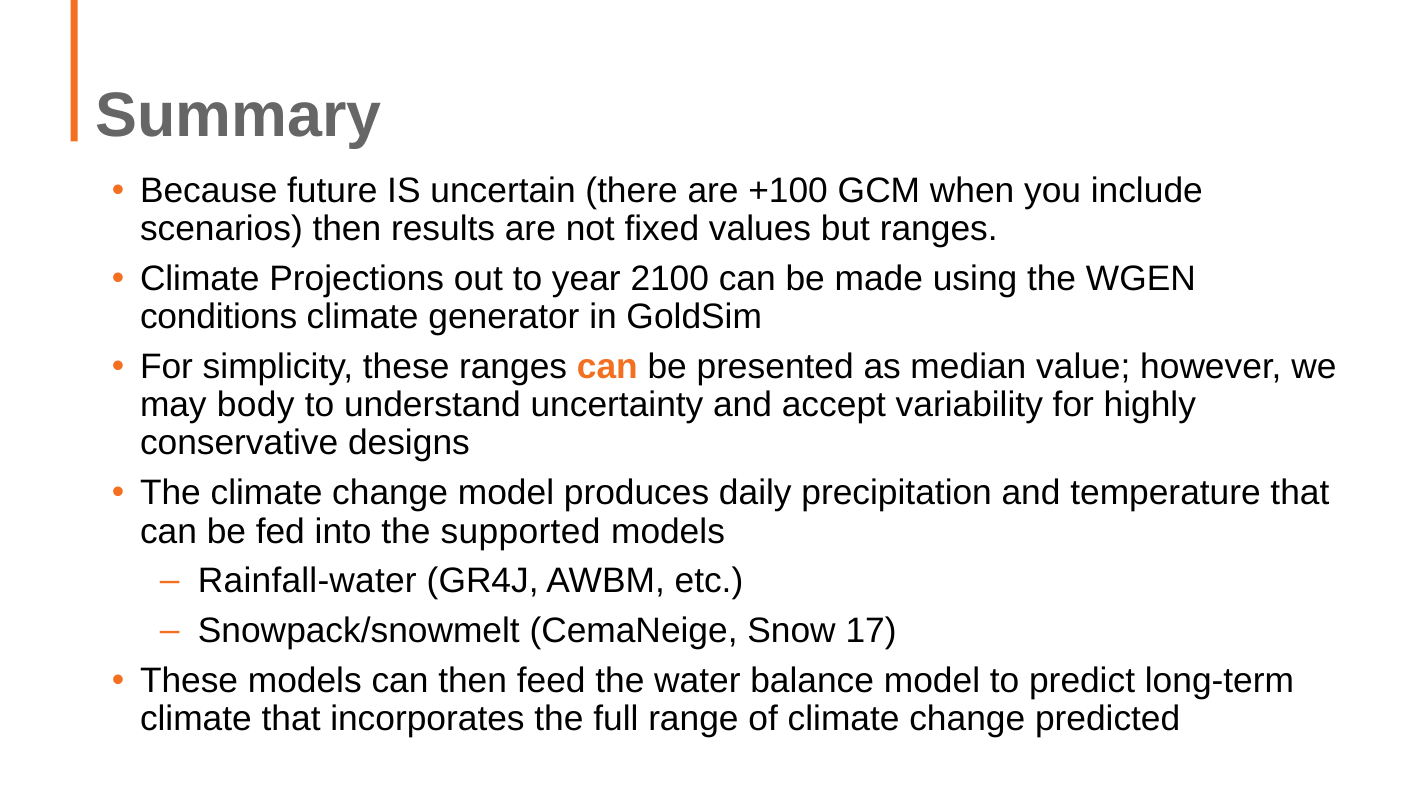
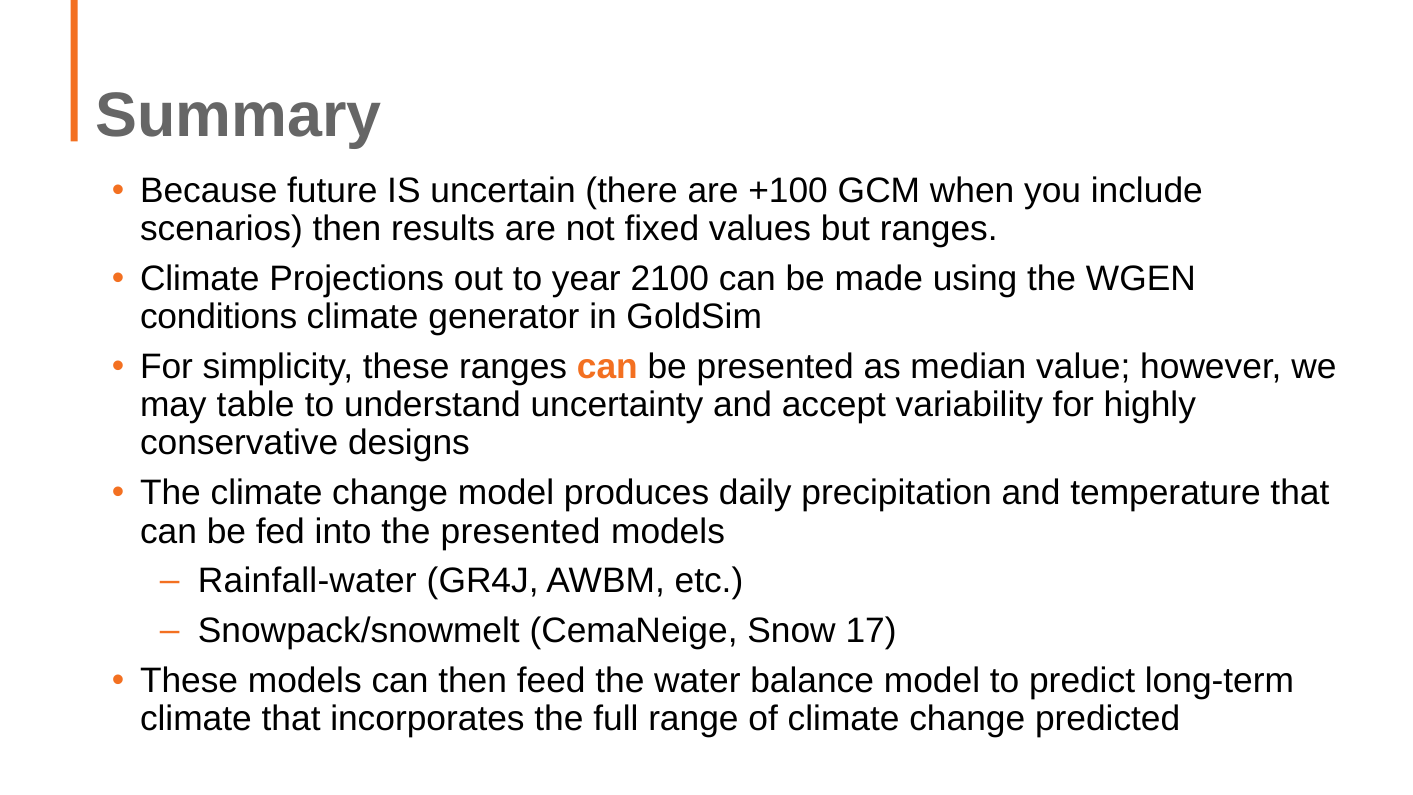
body: body -> table (256, 405)
the supported: supported -> presented (521, 531)
